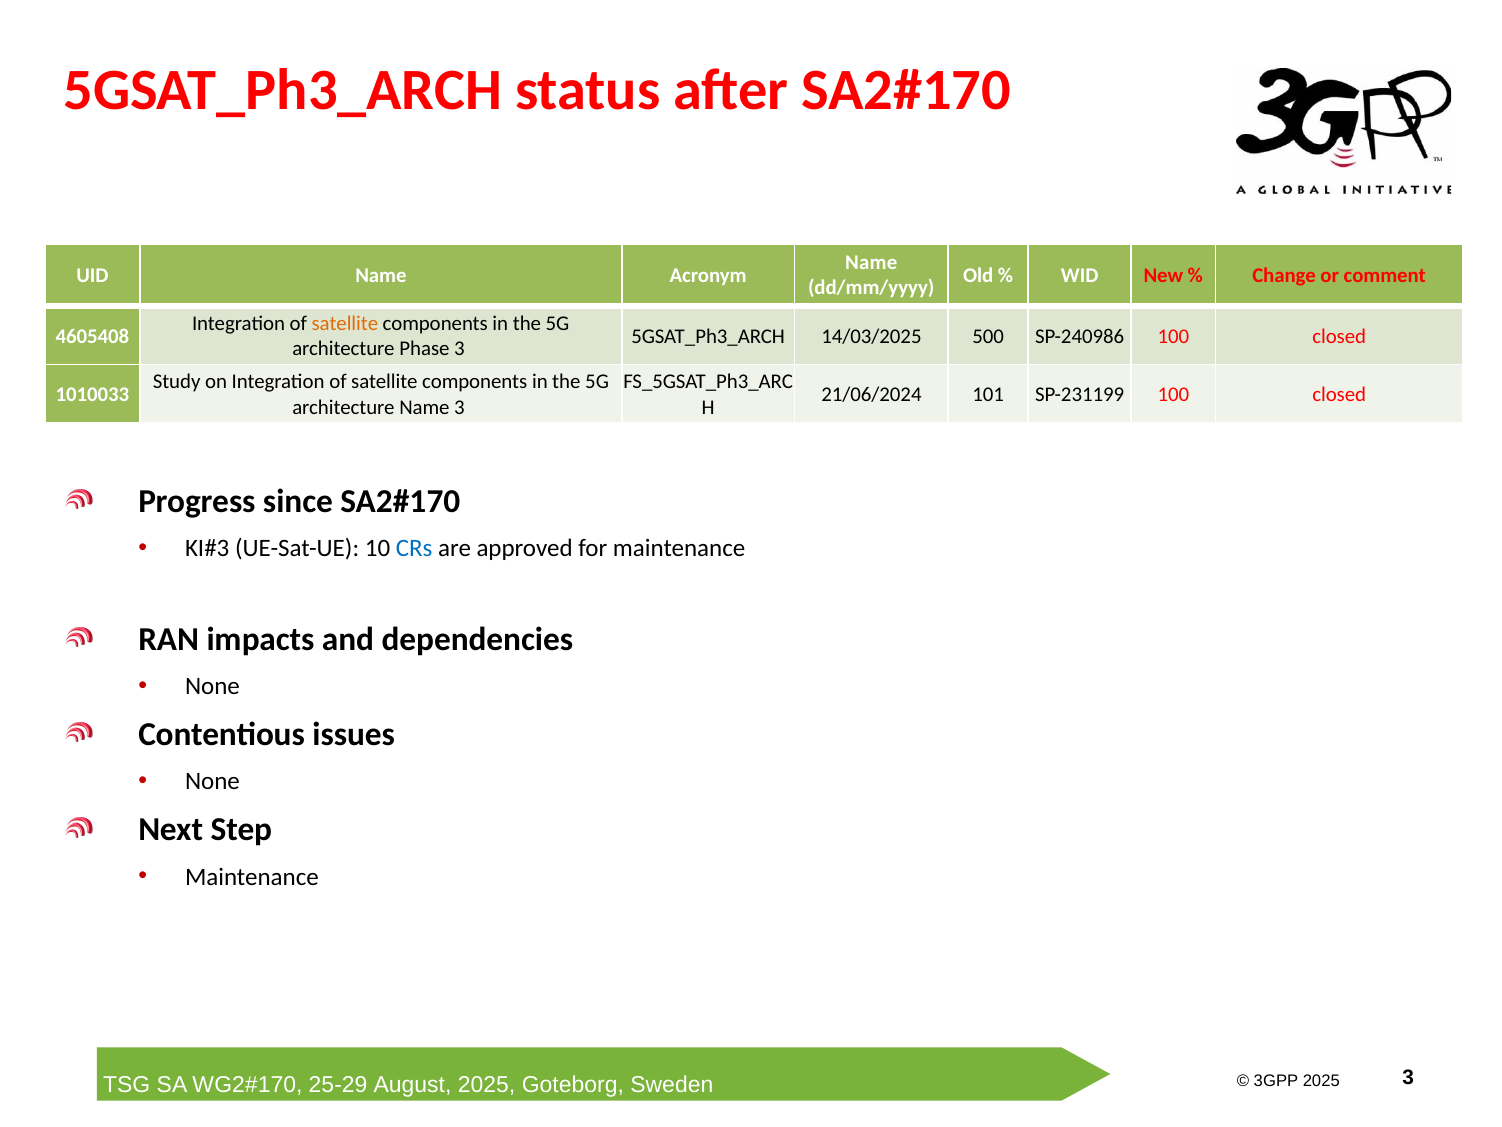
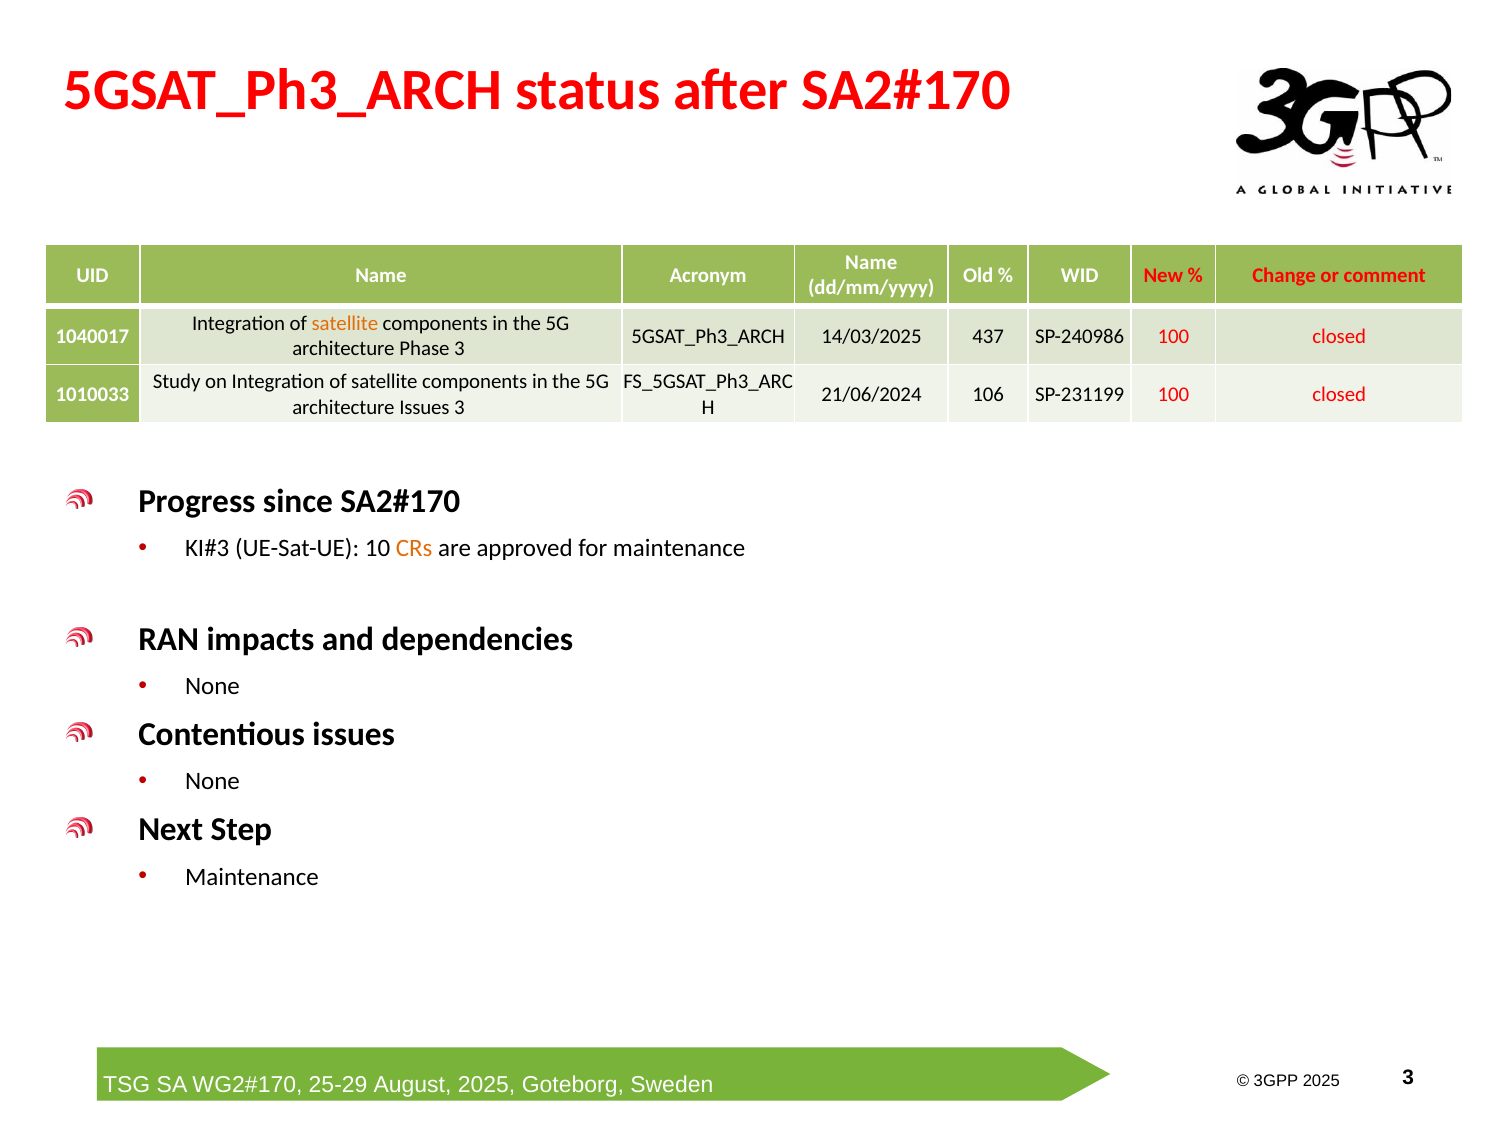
4605408: 4605408 -> 1040017 (92, 336)
500: 500 -> 437 (988, 336)
101: 101 -> 106 (988, 395)
architecture Name: Name -> Issues (424, 407)
CRs colour: blue -> orange (414, 548)
